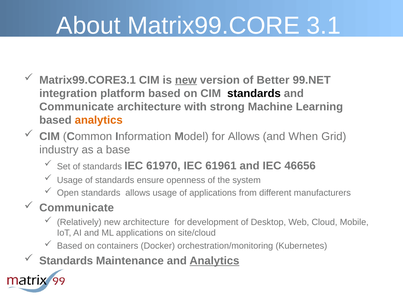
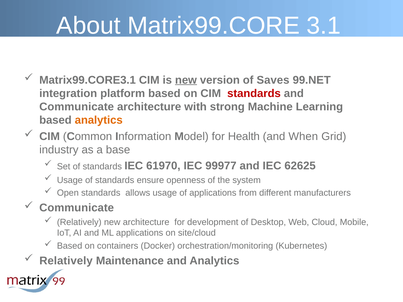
Better: Better -> Saves (273, 80)
standards colour: black -> red (254, 93)
for Allows: Allows -> Health (244, 136)
61961: 61961 -> 99977 (221, 166)
46656: 46656 -> 62625 (300, 166)
Standards: Standards -> Relatively (66, 261)
Analytics underline: present -> none (214, 261)
